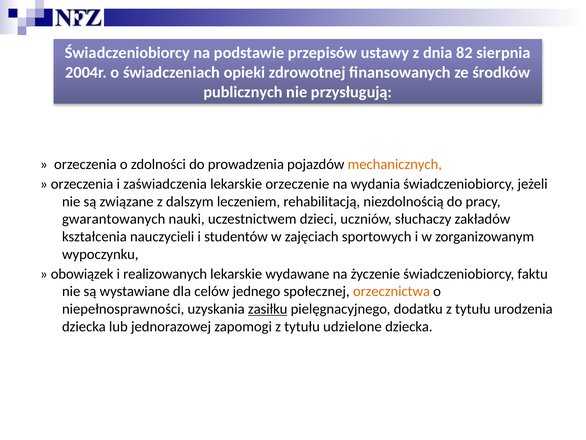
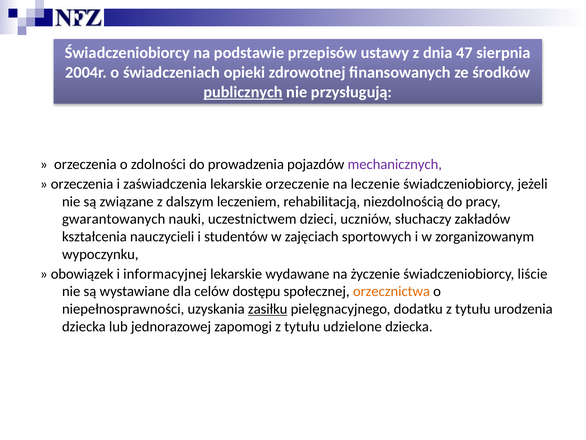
82: 82 -> 47 (465, 53)
publicznych underline: none -> present (243, 92)
mechanicznych colour: orange -> purple (395, 164)
wydania: wydania -> leczenie (375, 184)
realizowanych: realizowanych -> informacyjnej (165, 274)
faktu: faktu -> liście (533, 274)
jednego: jednego -> dostępu (256, 291)
